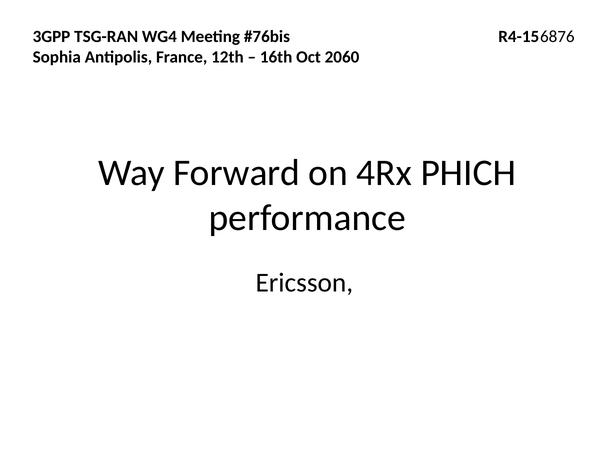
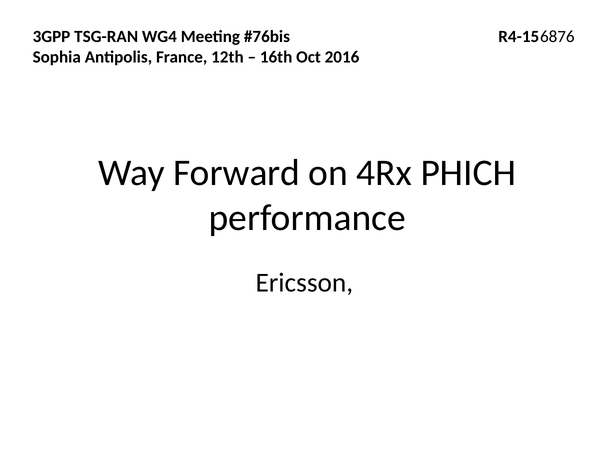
2060: 2060 -> 2016 (342, 57)
